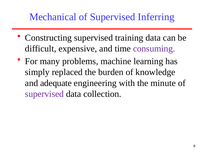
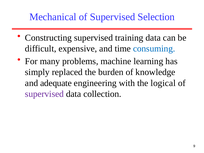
Inferring: Inferring -> Selection (156, 17)
consuming colour: purple -> blue (154, 49)
minute: minute -> logical (163, 83)
